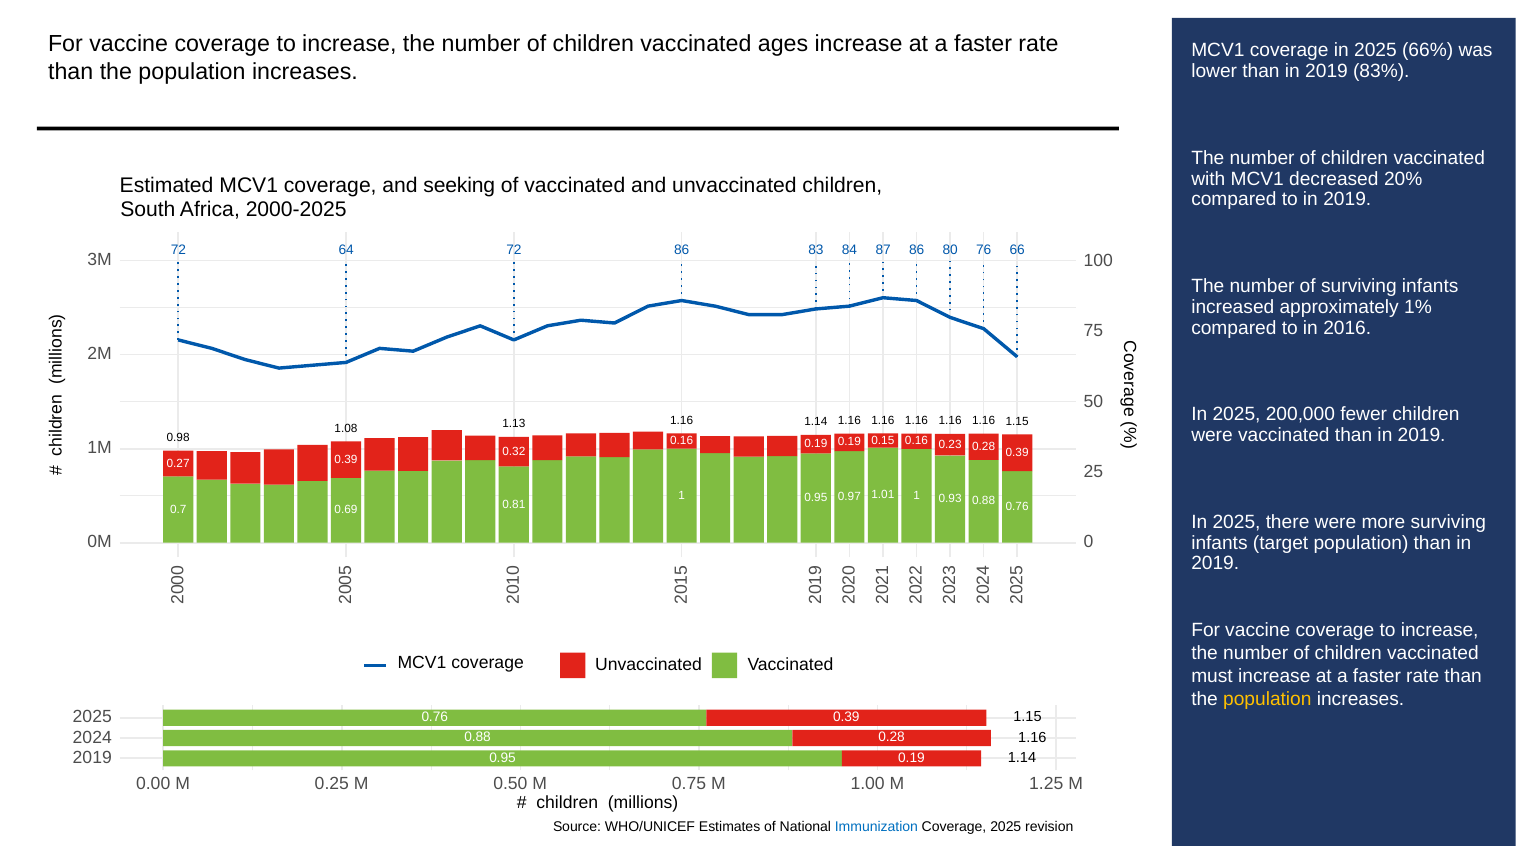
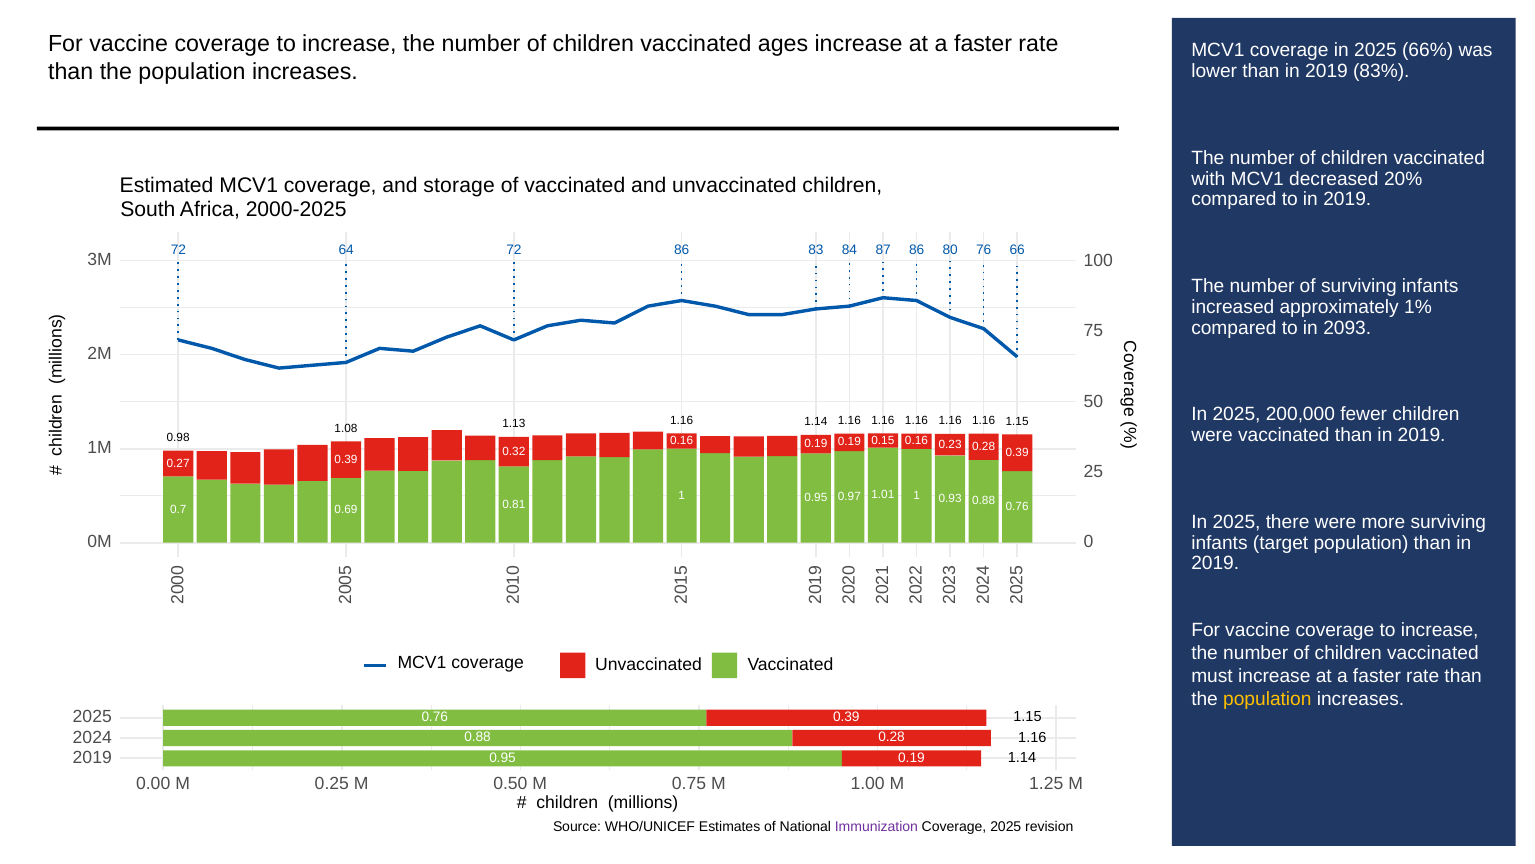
seeking: seeking -> storage (459, 186)
2016: 2016 -> 2093 (1347, 328)
Immunization colour: blue -> purple (876, 827)
